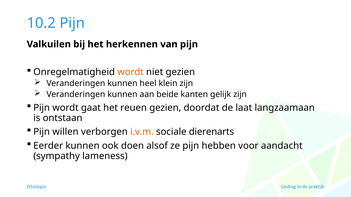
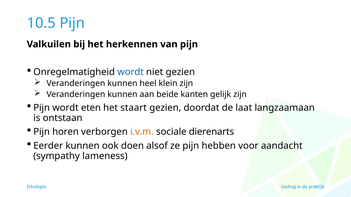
10.2: 10.2 -> 10.5 (41, 23)
wordt colour: orange -> blue (131, 72)
gaat: gaat -> eten (91, 108)
reuen: reuen -> staart (134, 108)
willen: willen -> horen (65, 132)
